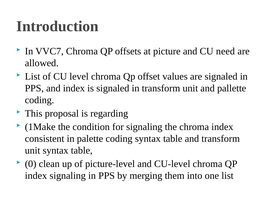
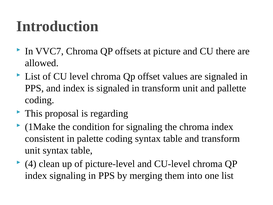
need: need -> there (226, 51)
0: 0 -> 4 (31, 164)
